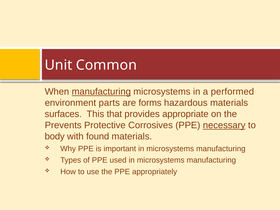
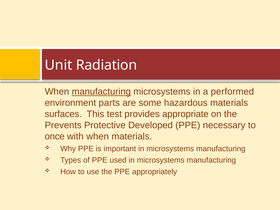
Common: Common -> Radiation (107, 65)
forms: forms -> some (150, 103)
that: that -> test (114, 114)
Corrosives: Corrosives -> Developed (151, 125)
necessary underline: present -> none (224, 125)
body: body -> once (55, 136)
with found: found -> when (98, 136)
